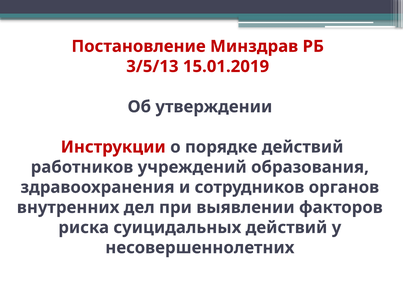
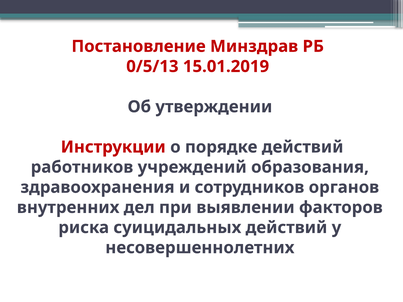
3/5/13: 3/5/13 -> 0/5/13 (152, 67)
